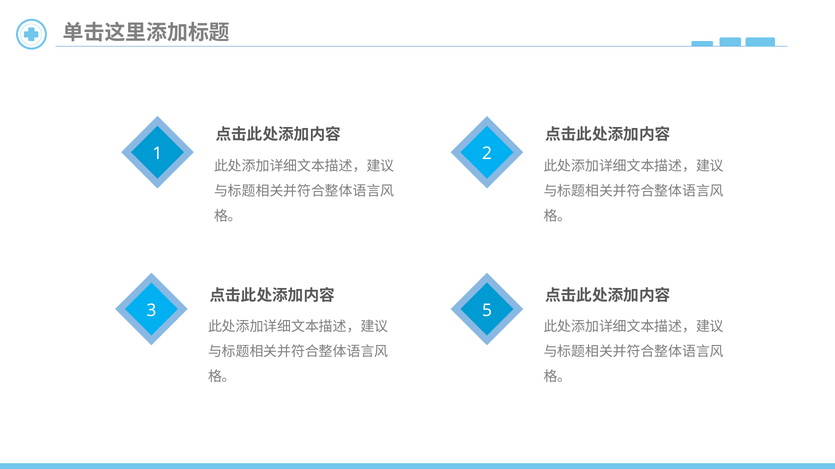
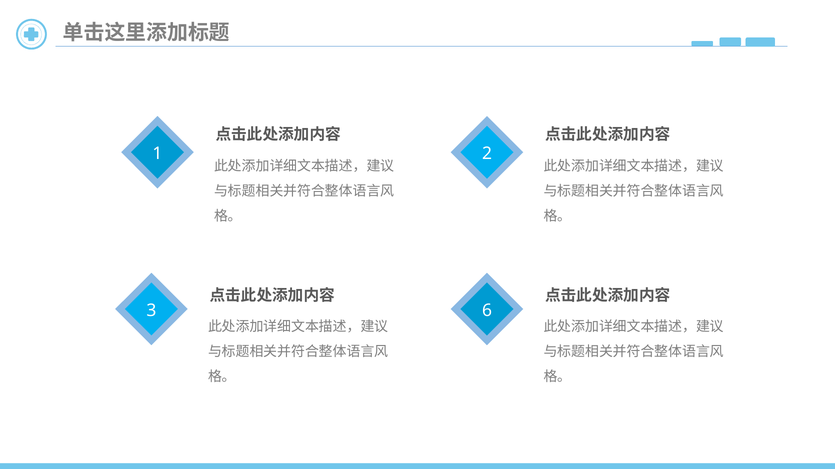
5: 5 -> 6 (487, 311)
